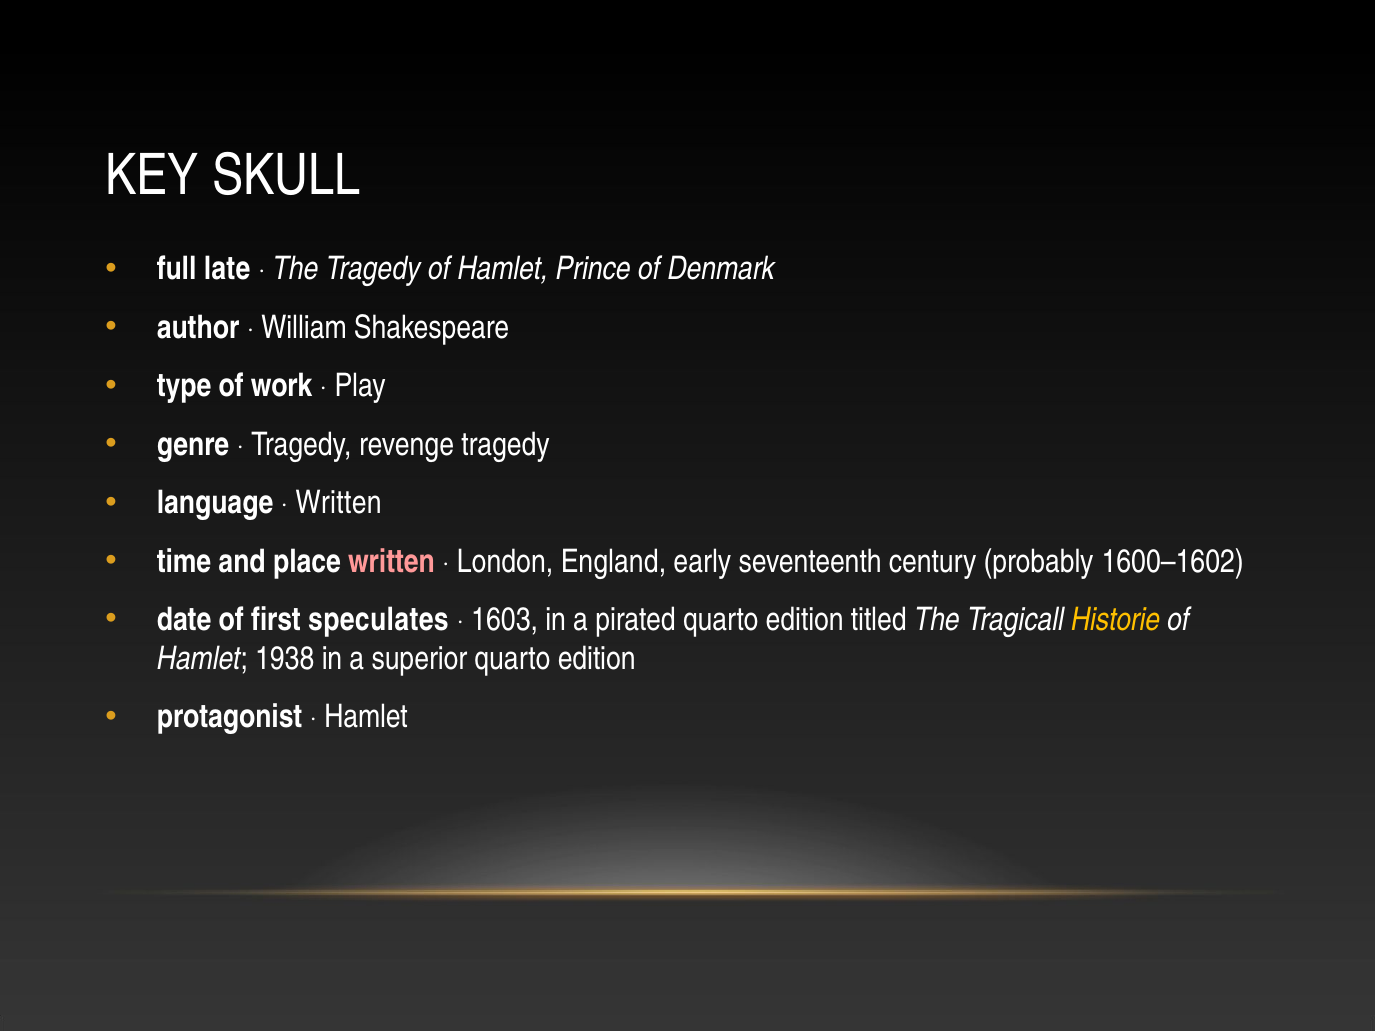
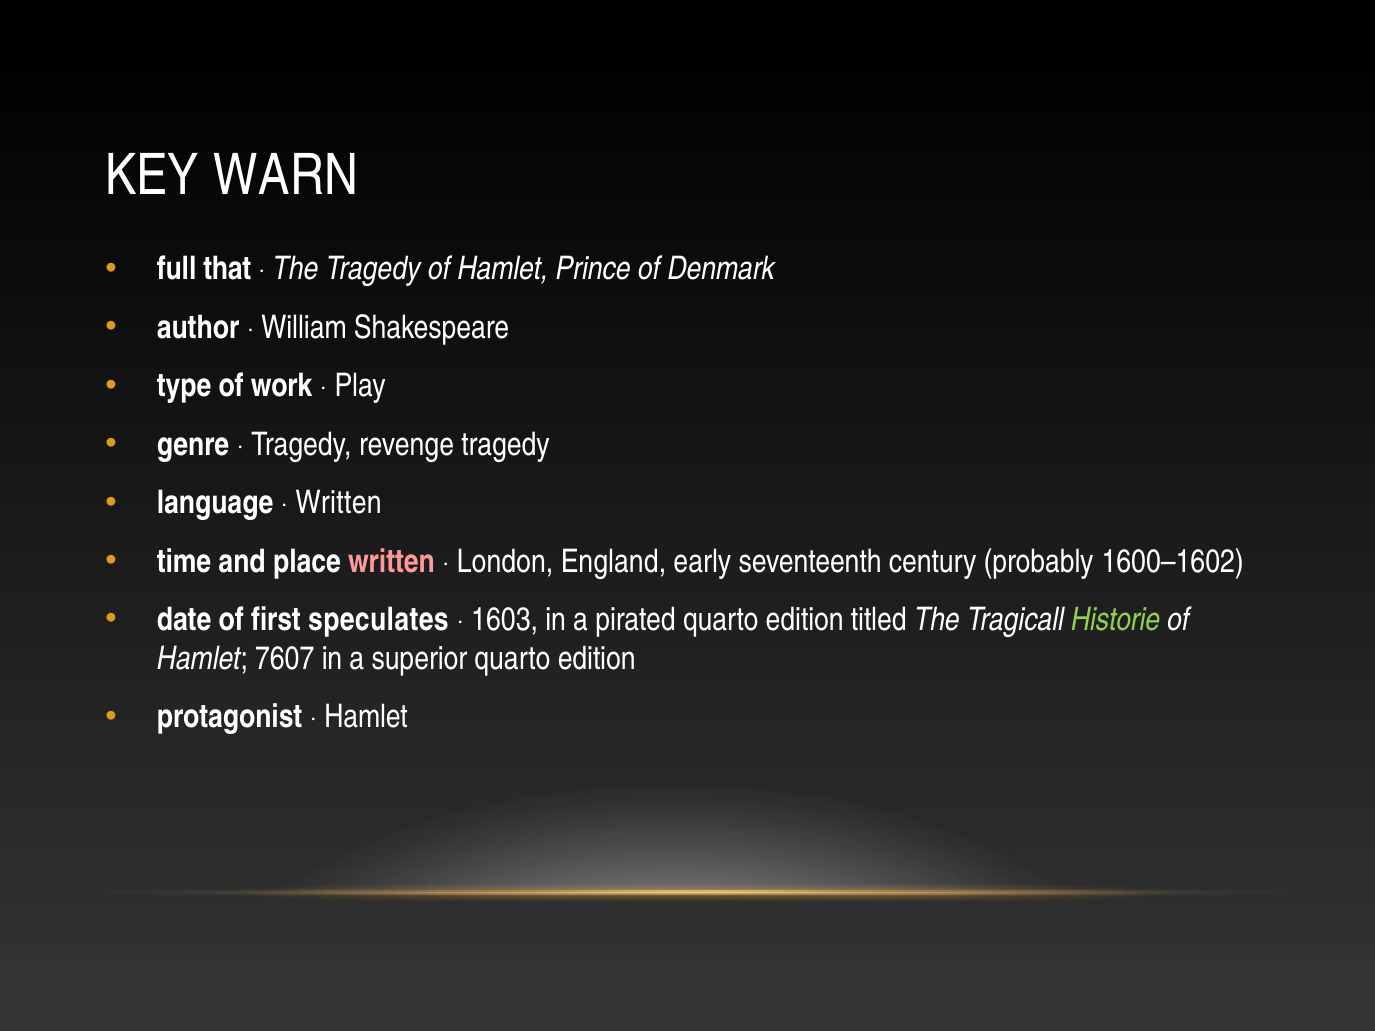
SKULL: SKULL -> WARN (286, 176)
late: late -> that (227, 269)
Historie colour: yellow -> light green (1116, 620)
1938: 1938 -> 7607 (285, 659)
